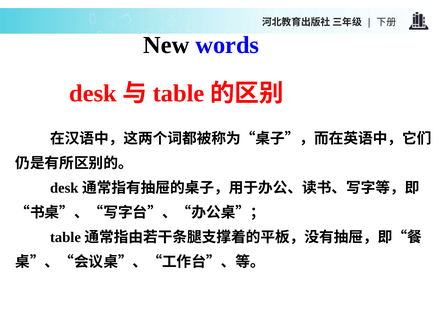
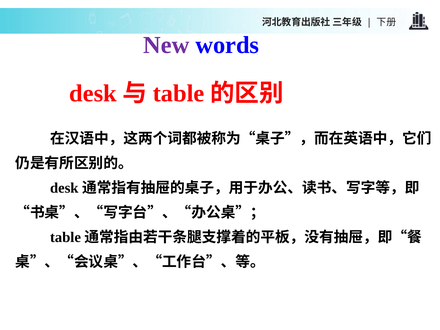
New colour: black -> purple (166, 45)
